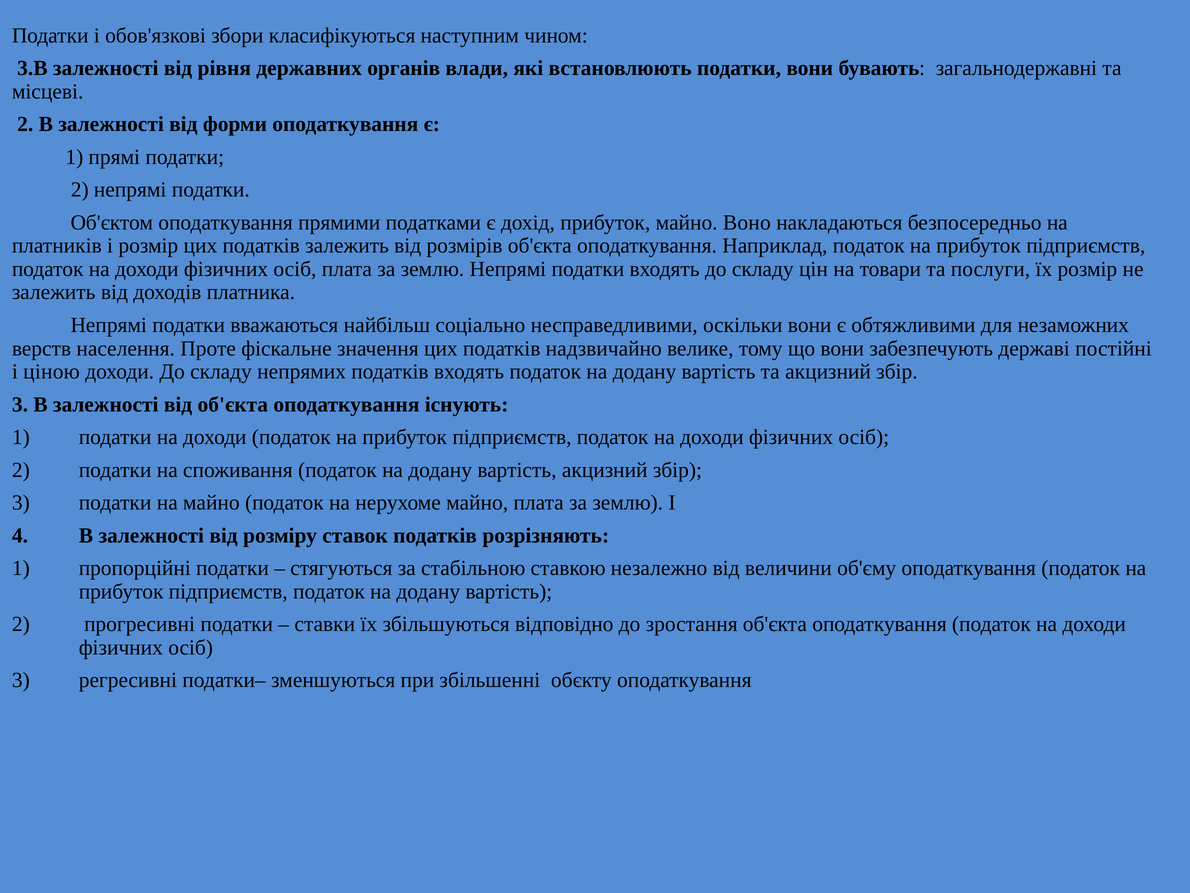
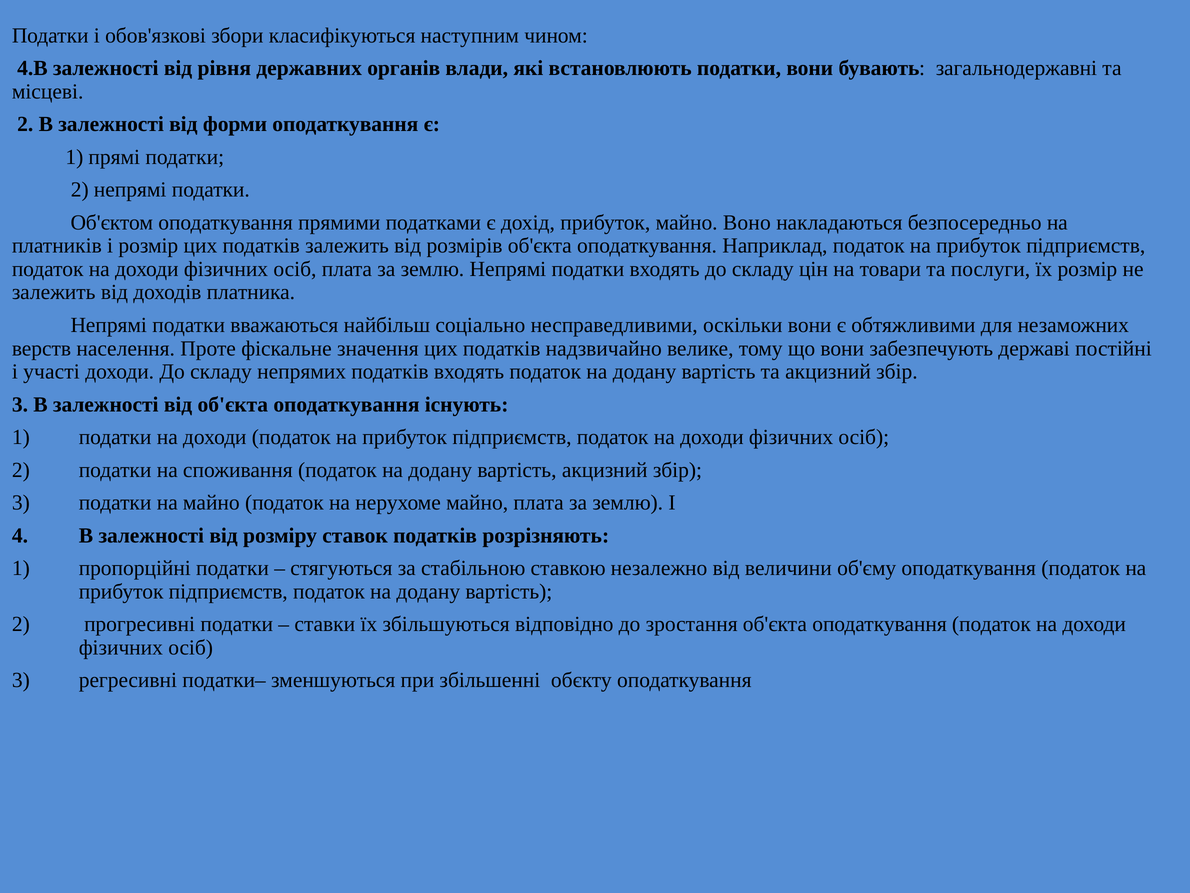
3.В: 3.В -> 4.В (32, 68)
ціною: ціною -> участі (52, 371)
